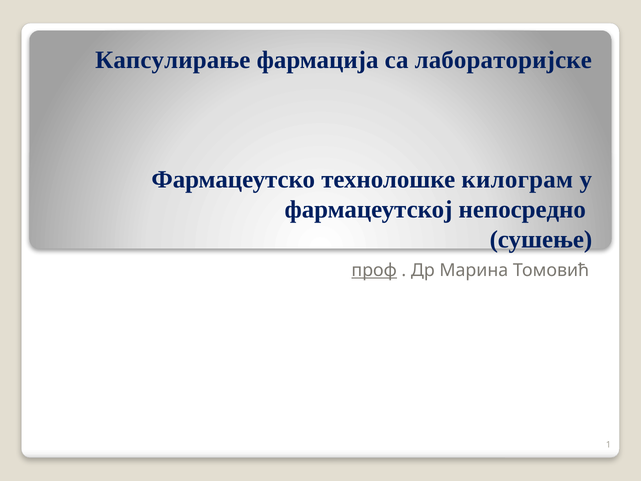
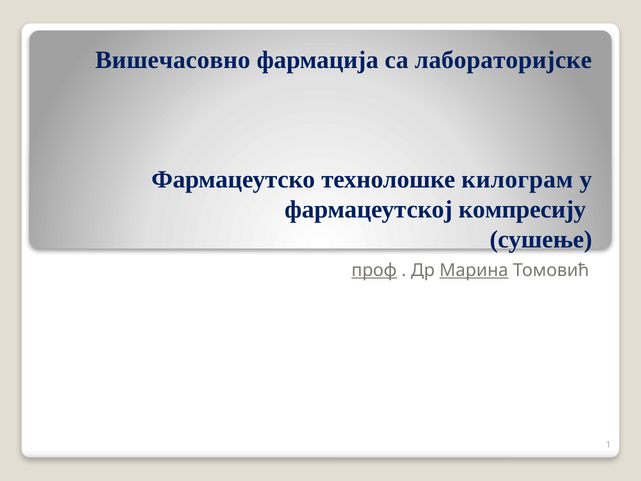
Капсулирање: Капсулирање -> Вишечасовно (173, 60)
непосредно: непосредно -> компресију (522, 209)
Марина underline: none -> present (474, 270)
